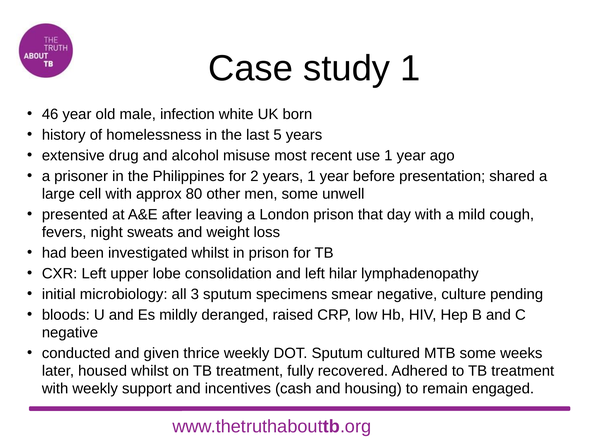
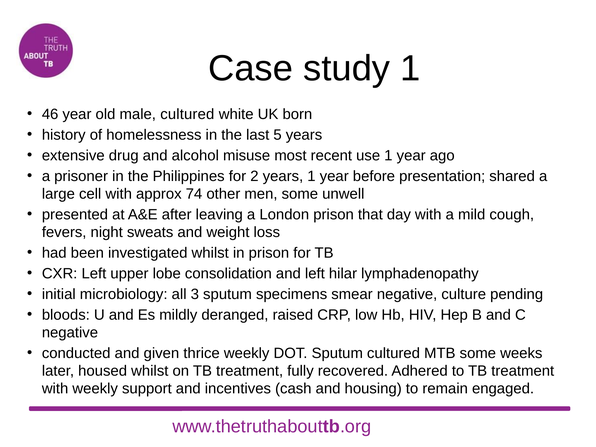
male infection: infection -> cultured (187, 114)
80: 80 -> 74 (194, 194)
